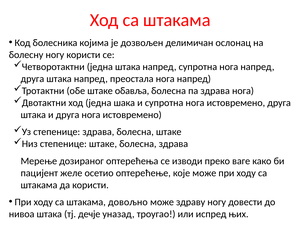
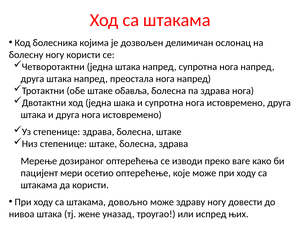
желе: желе -> мери (71, 173)
дечје: дечје -> жене (89, 214)
